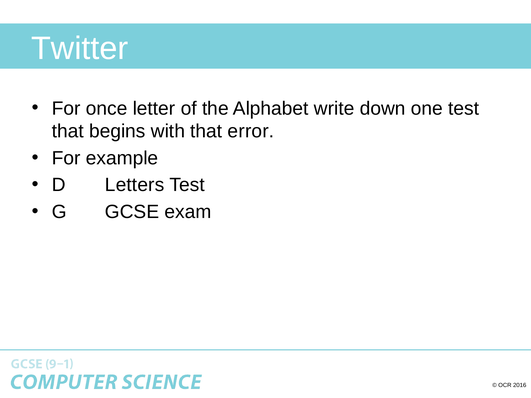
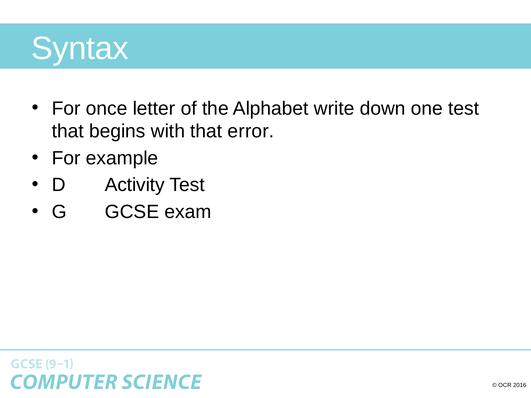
Twitter: Twitter -> Syntax (80, 48)
Letters: Letters -> Activity (135, 185)
